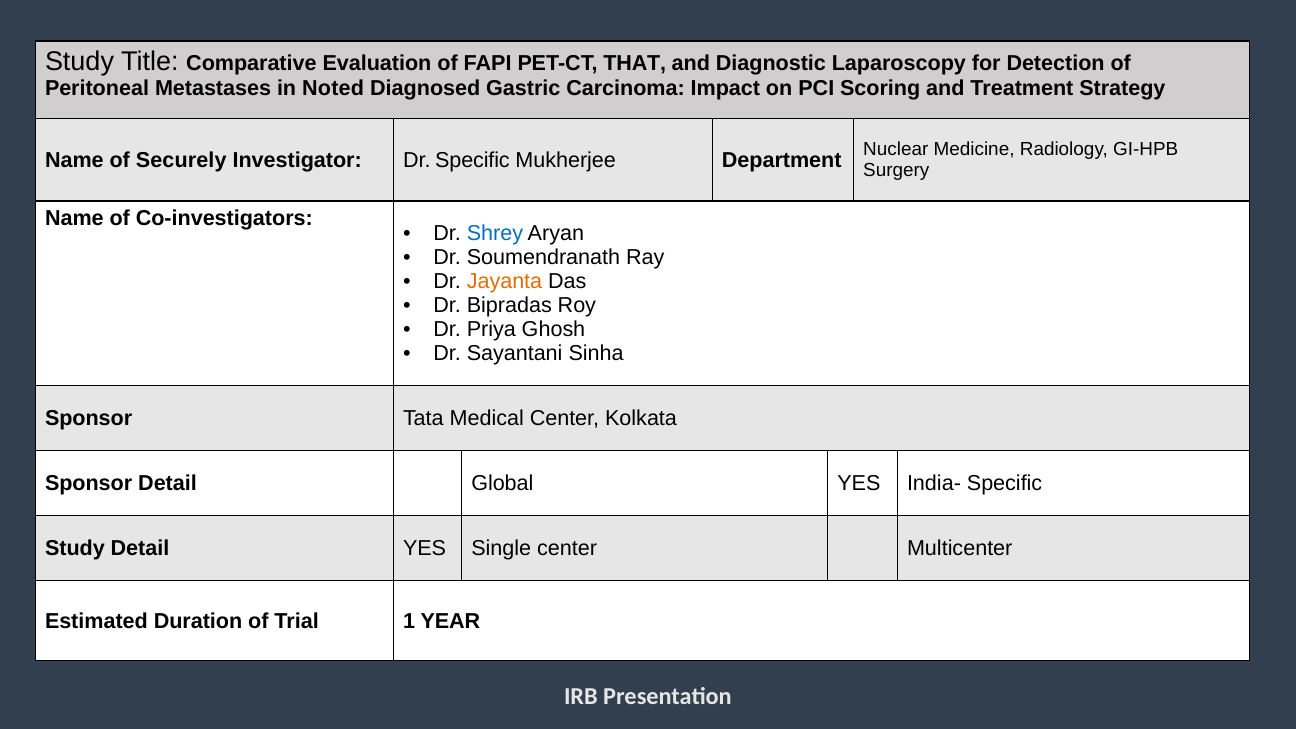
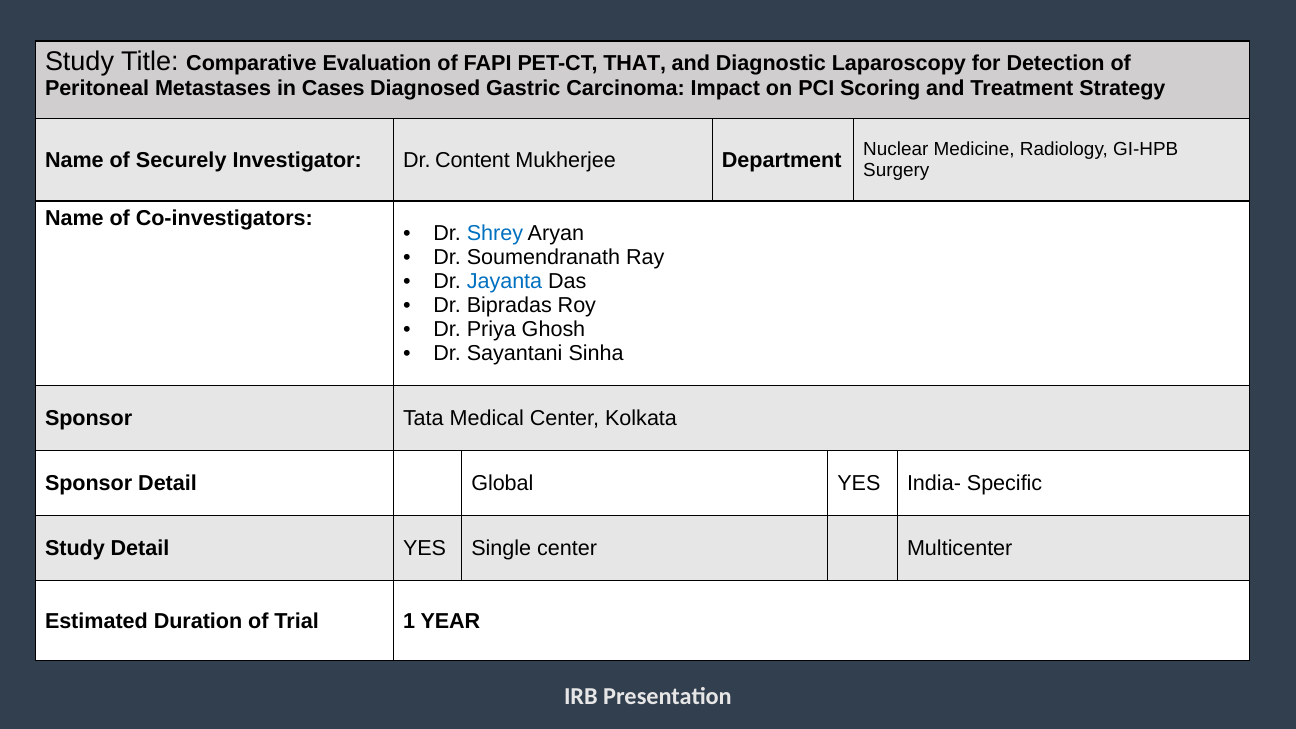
Noted: Noted -> Cases (333, 88)
Dr Specific: Specific -> Content (472, 160)
Jayanta colour: orange -> blue (504, 281)
